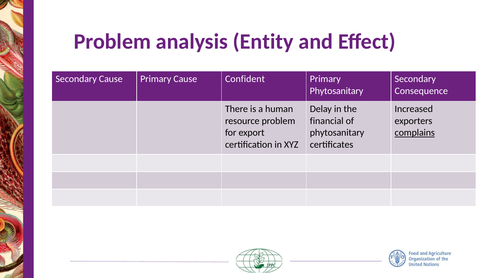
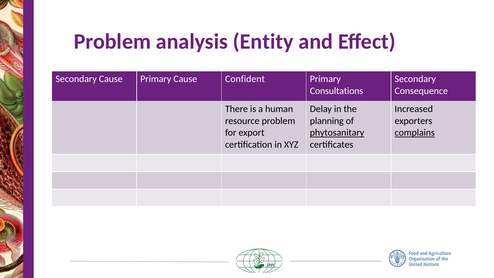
Phytosanitary: Phytosanitary -> Consultations (337, 91)
financial: financial -> planning (327, 121)
phytosanitary underline: none -> present (337, 133)
